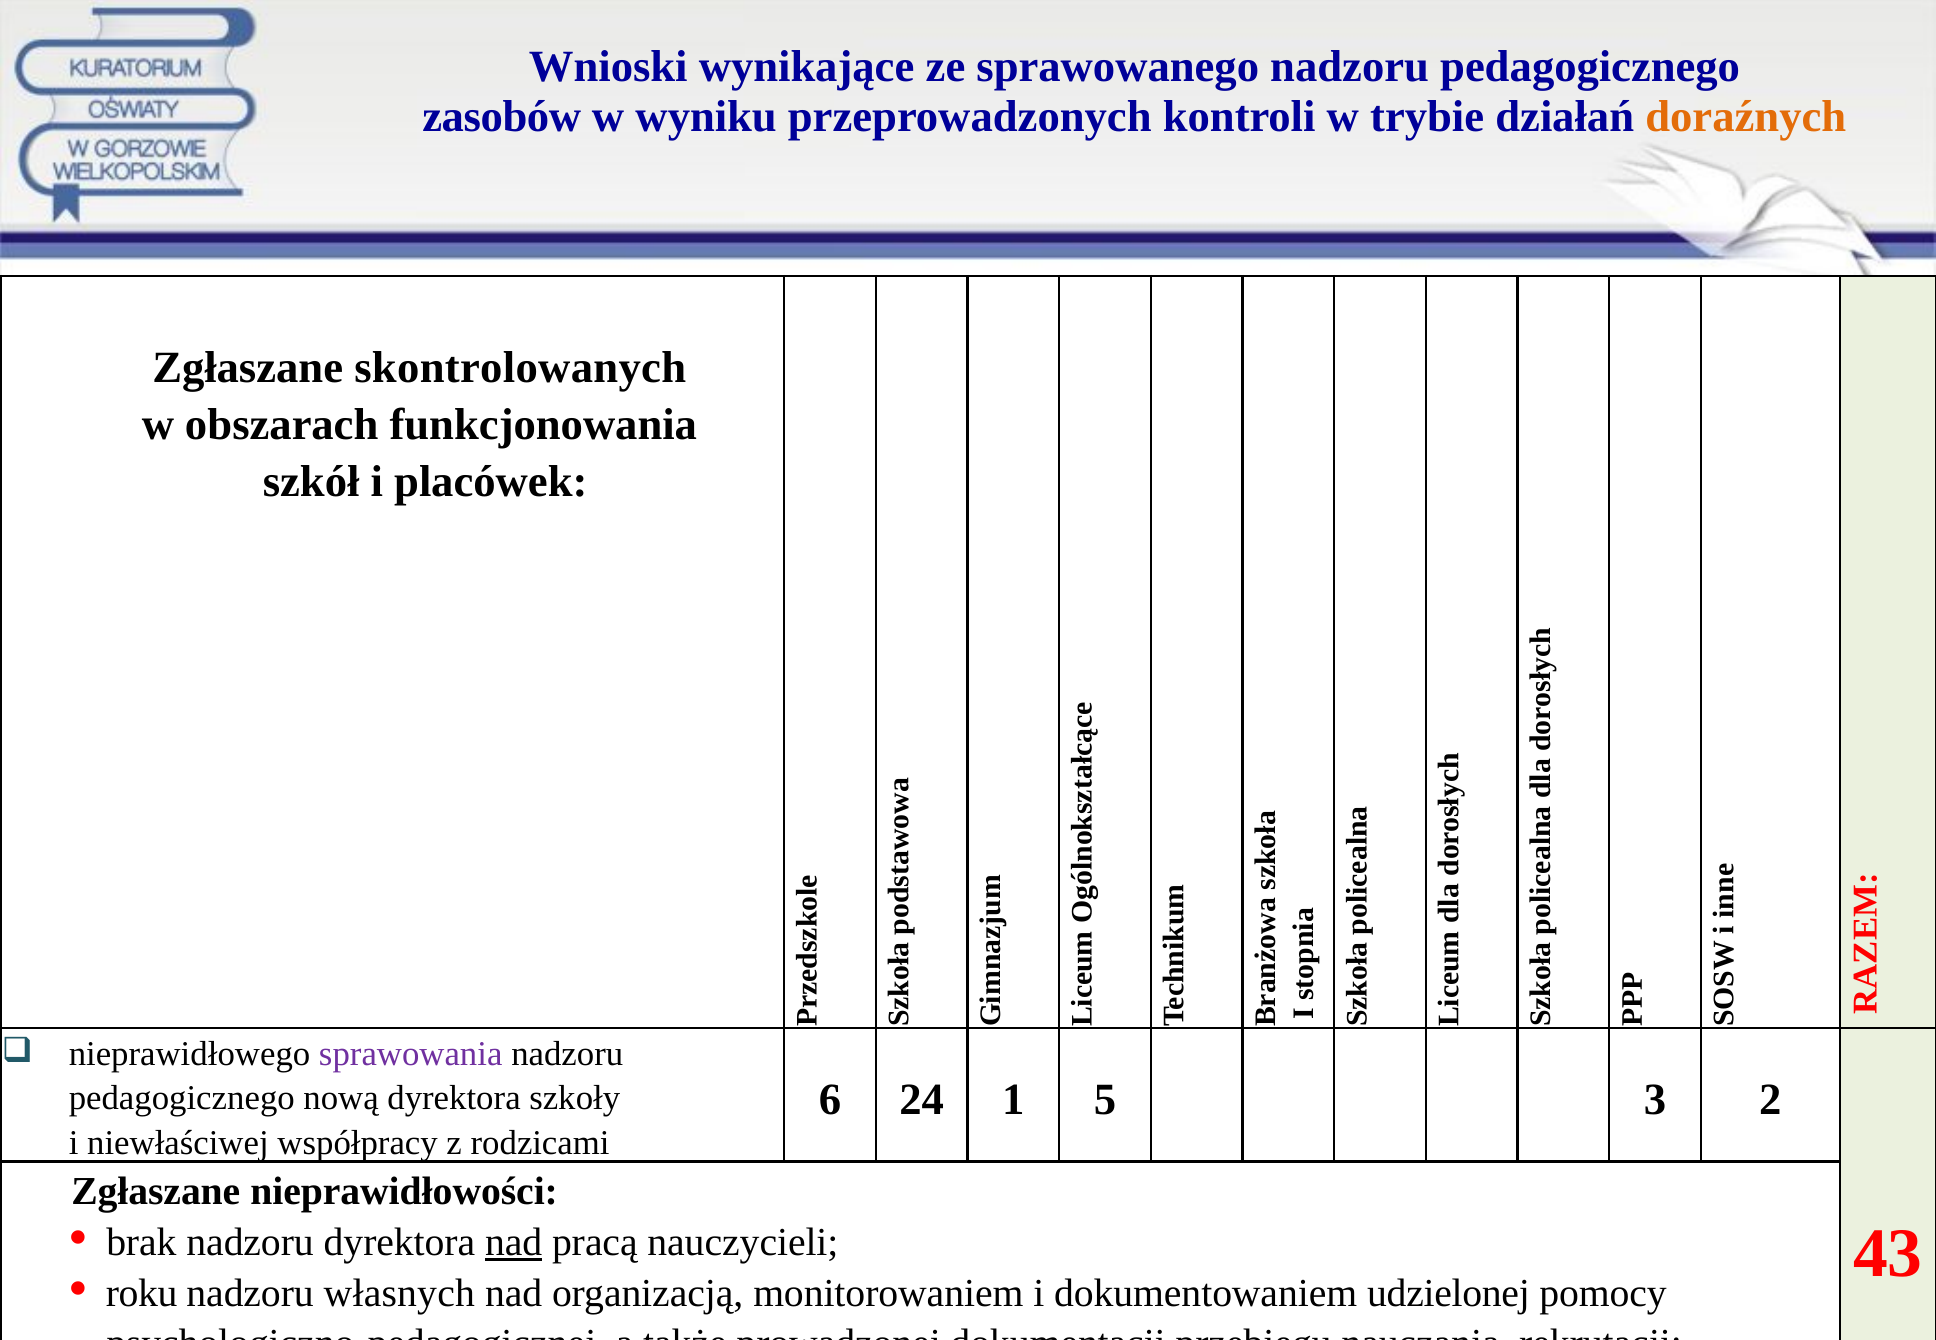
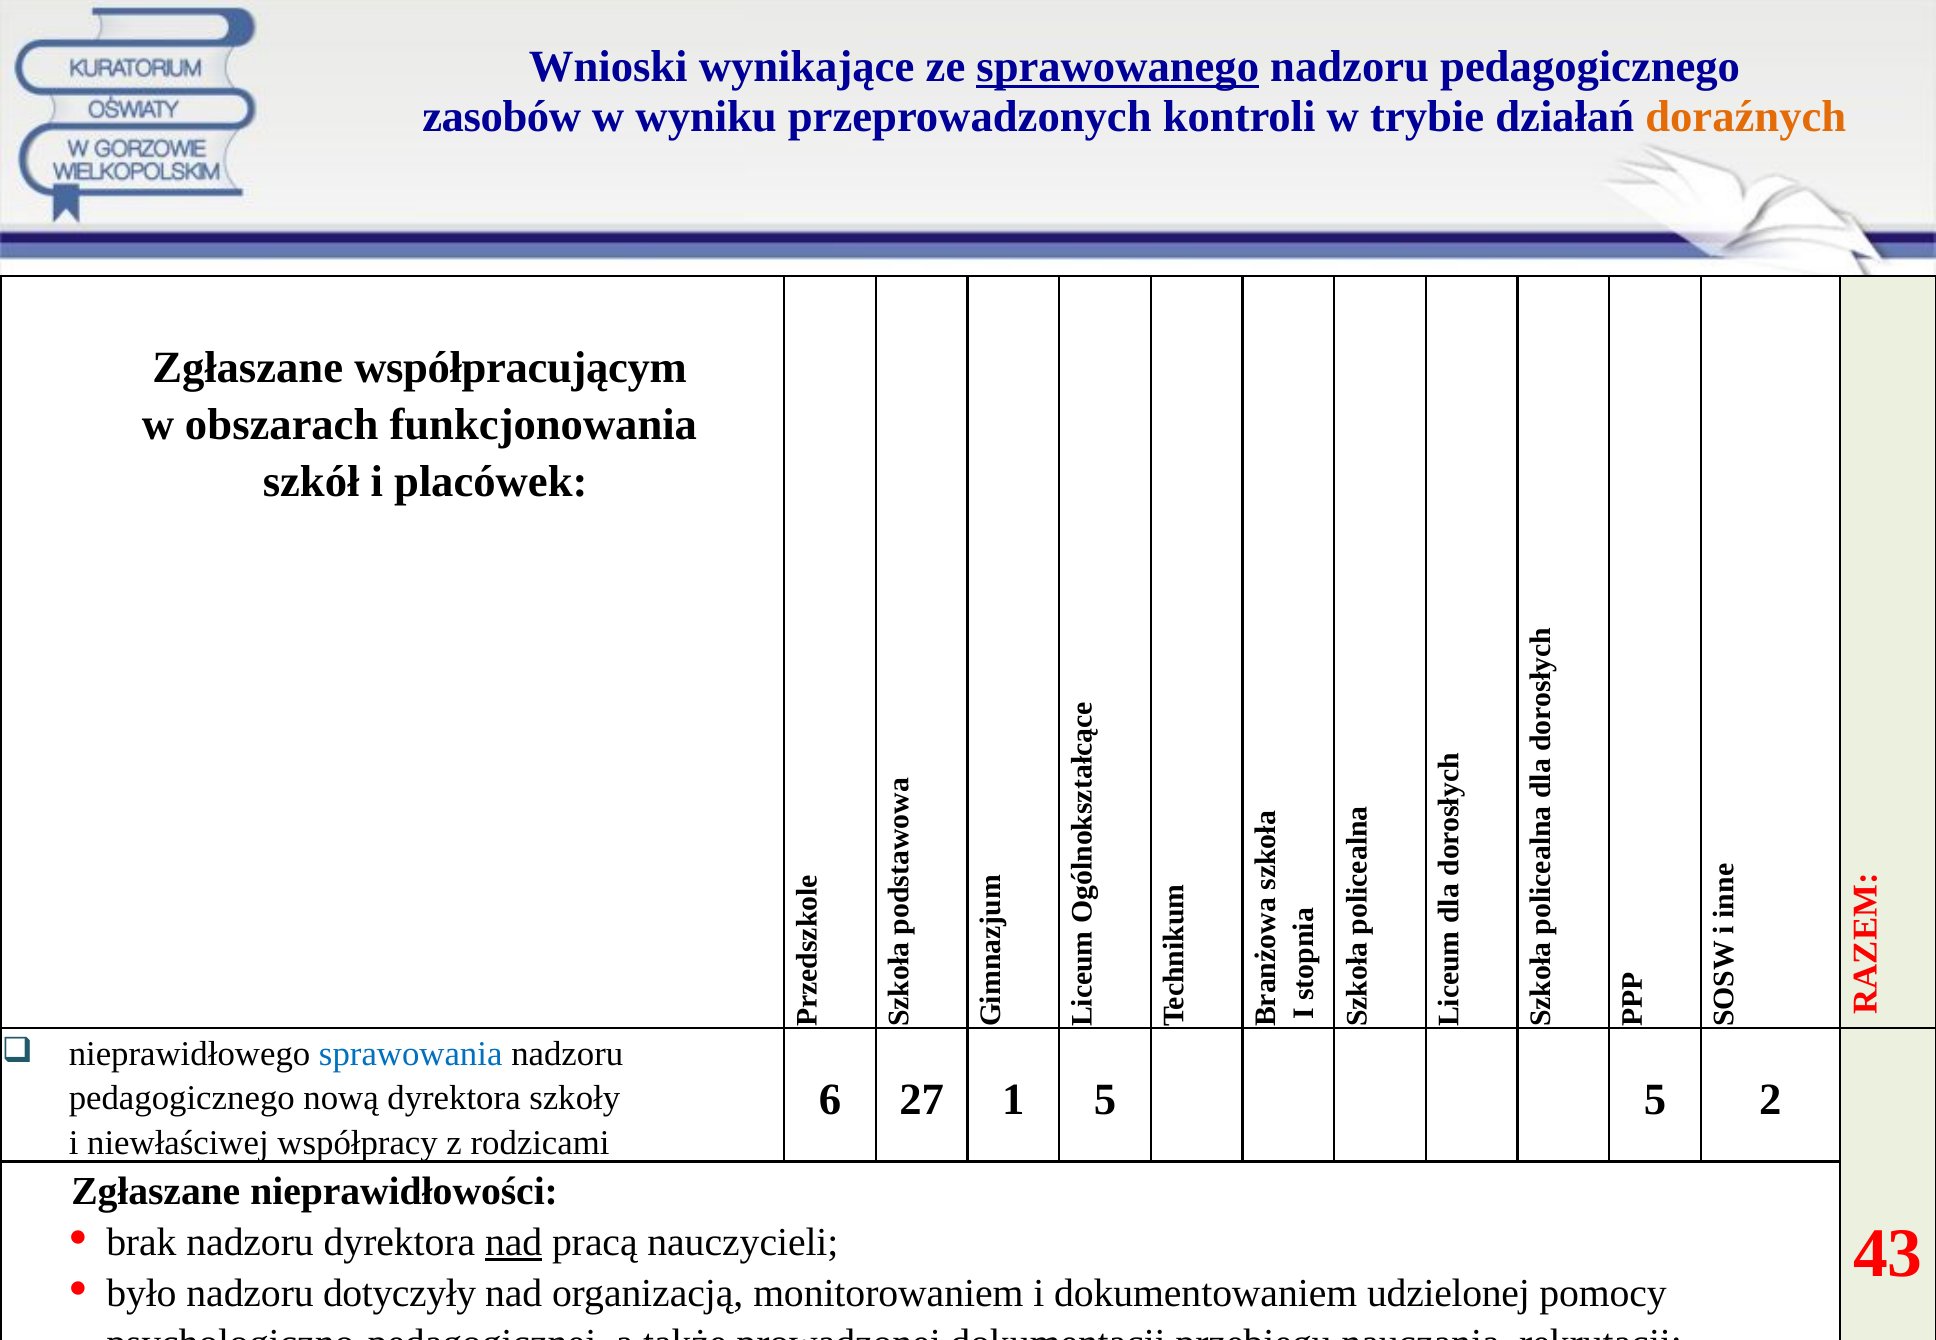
sprawowanego underline: none -> present (1118, 67)
skontrolowanych: skontrolowanych -> współpracującym (521, 368)
sprawowania colour: purple -> blue (411, 1055)
24: 24 -> 27 (922, 1100)
5 3: 3 -> 5 (1655, 1100)
roku: roku -> było (141, 1293)
własnych: własnych -> dotyczyły (400, 1293)
